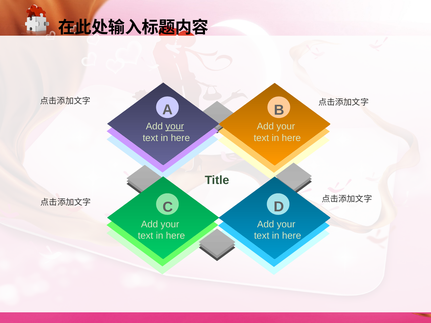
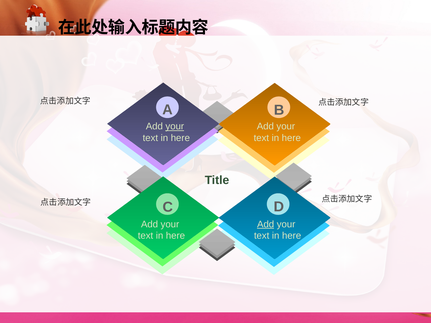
Add underline: none -> present (266, 224)
